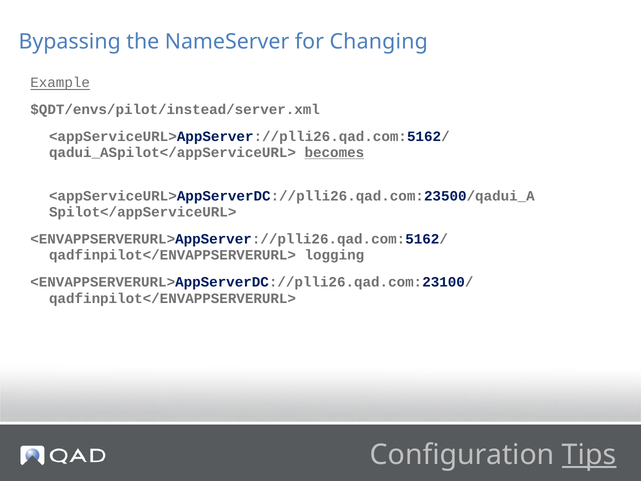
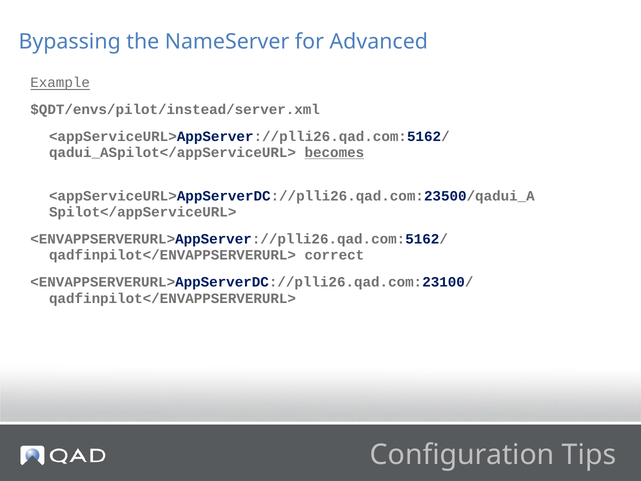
Changing: Changing -> Advanced (379, 41)
logging: logging -> correct (334, 255)
Tips underline: present -> none (589, 455)
